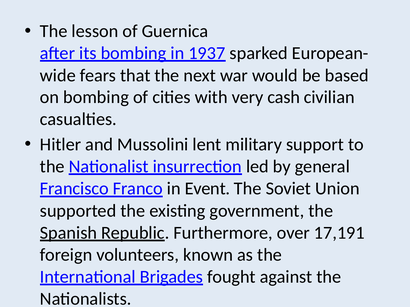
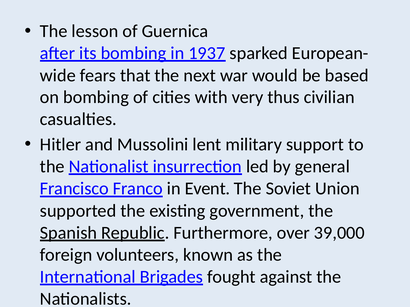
cash: cash -> thus (284, 97)
17,191: 17,191 -> 39,000 (339, 233)
